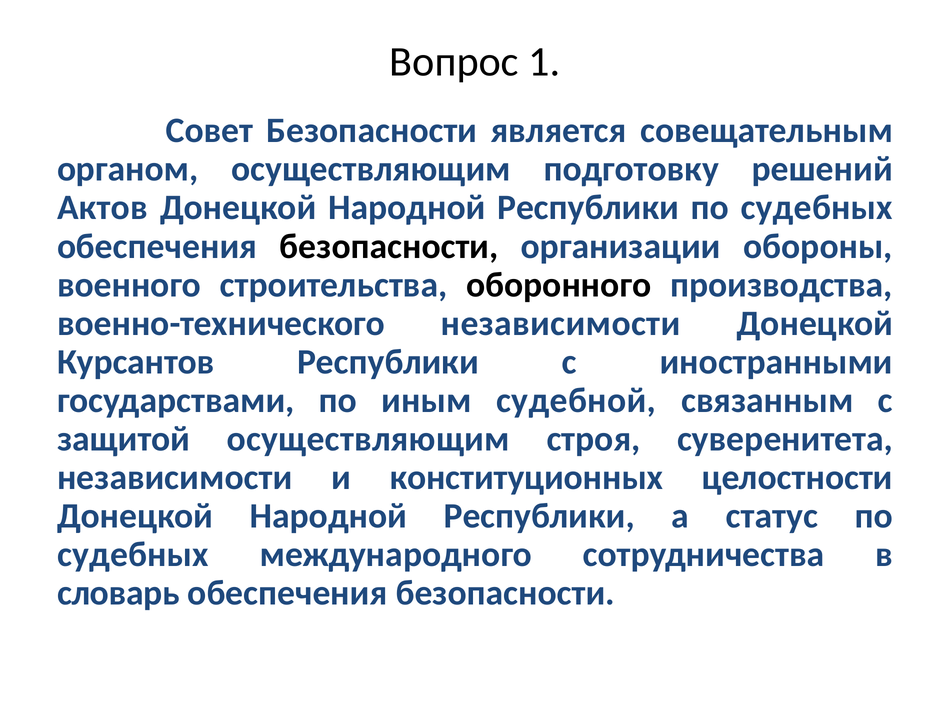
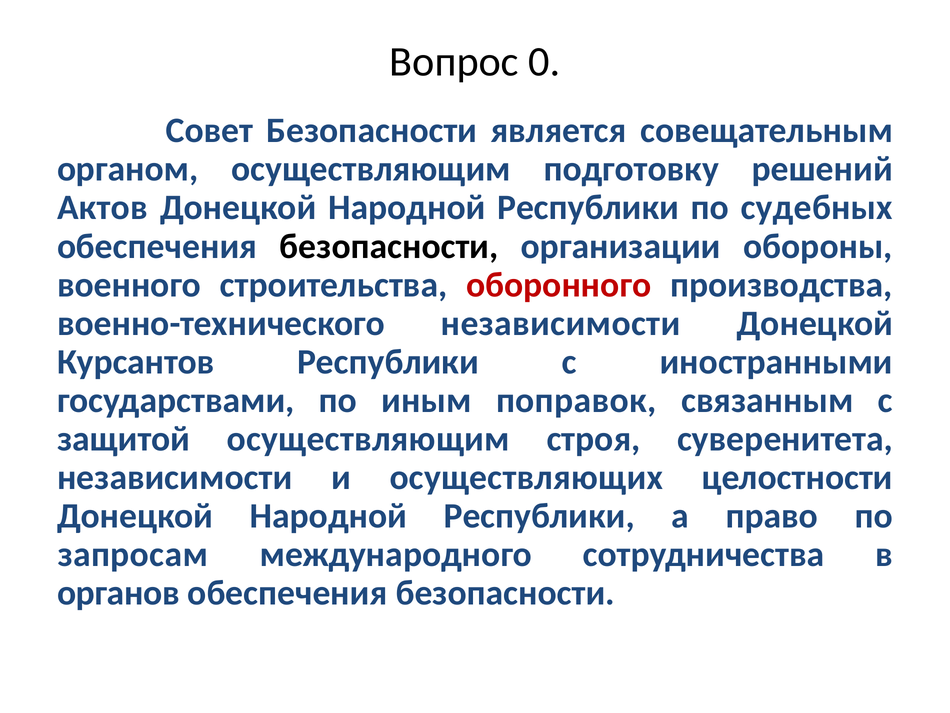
1: 1 -> 0 (544, 62)
оборонного colour: black -> red (559, 285)
судебной: судебной -> поправок (576, 400)
конституционных: конституционных -> осуществляющих (526, 477)
статус: статус -> право (772, 516)
судебных: судебных -> запросам (133, 554)
словарь: словарь -> органов (118, 593)
